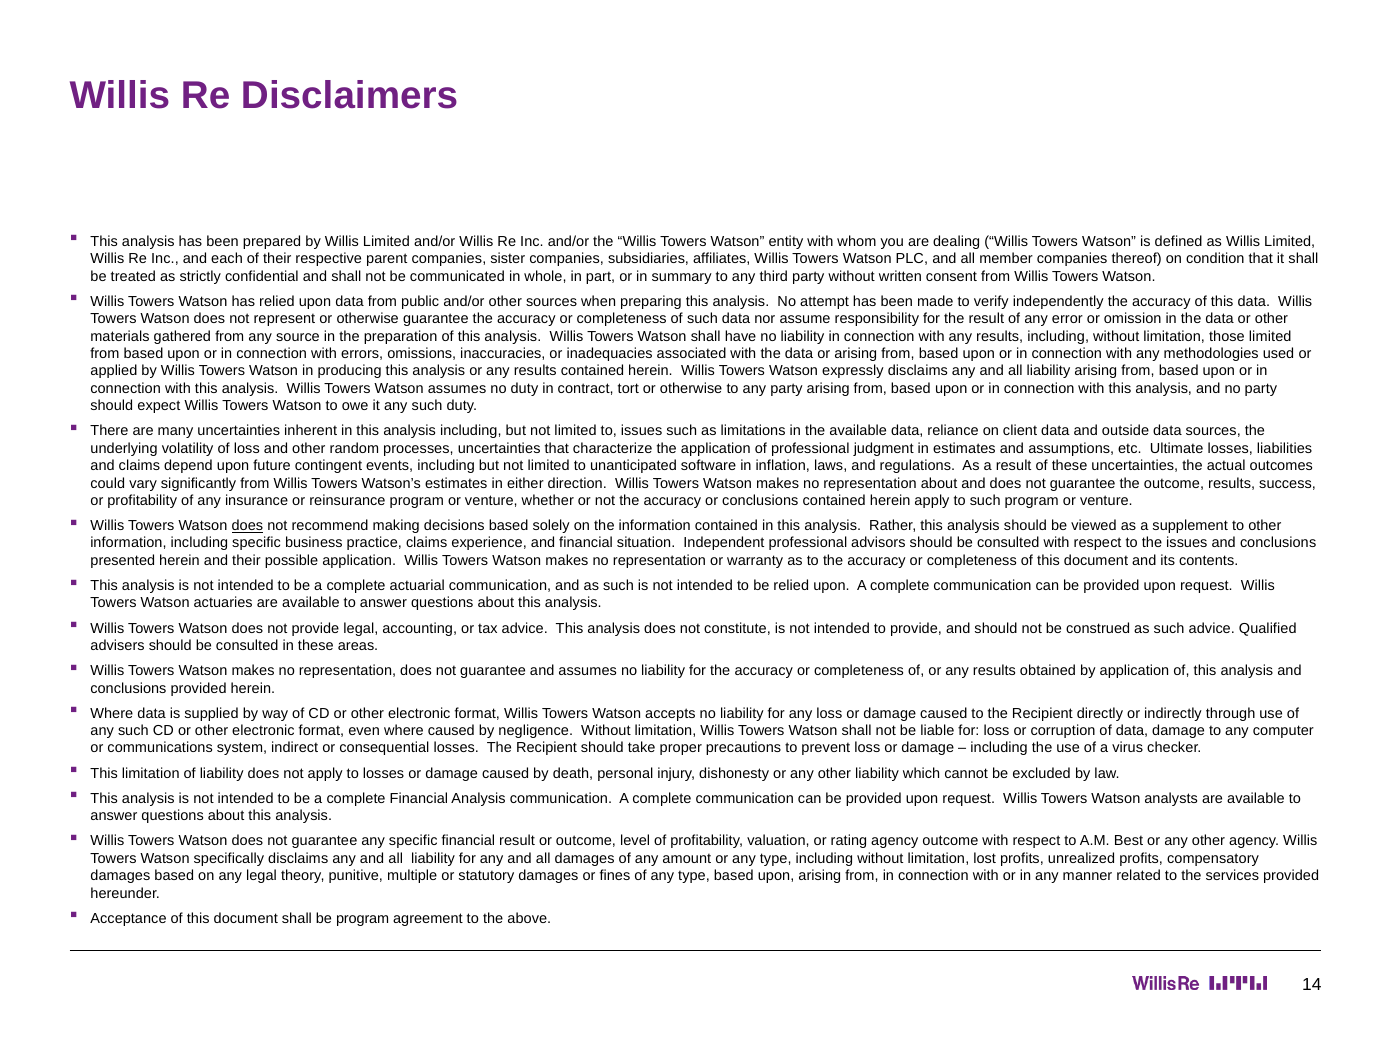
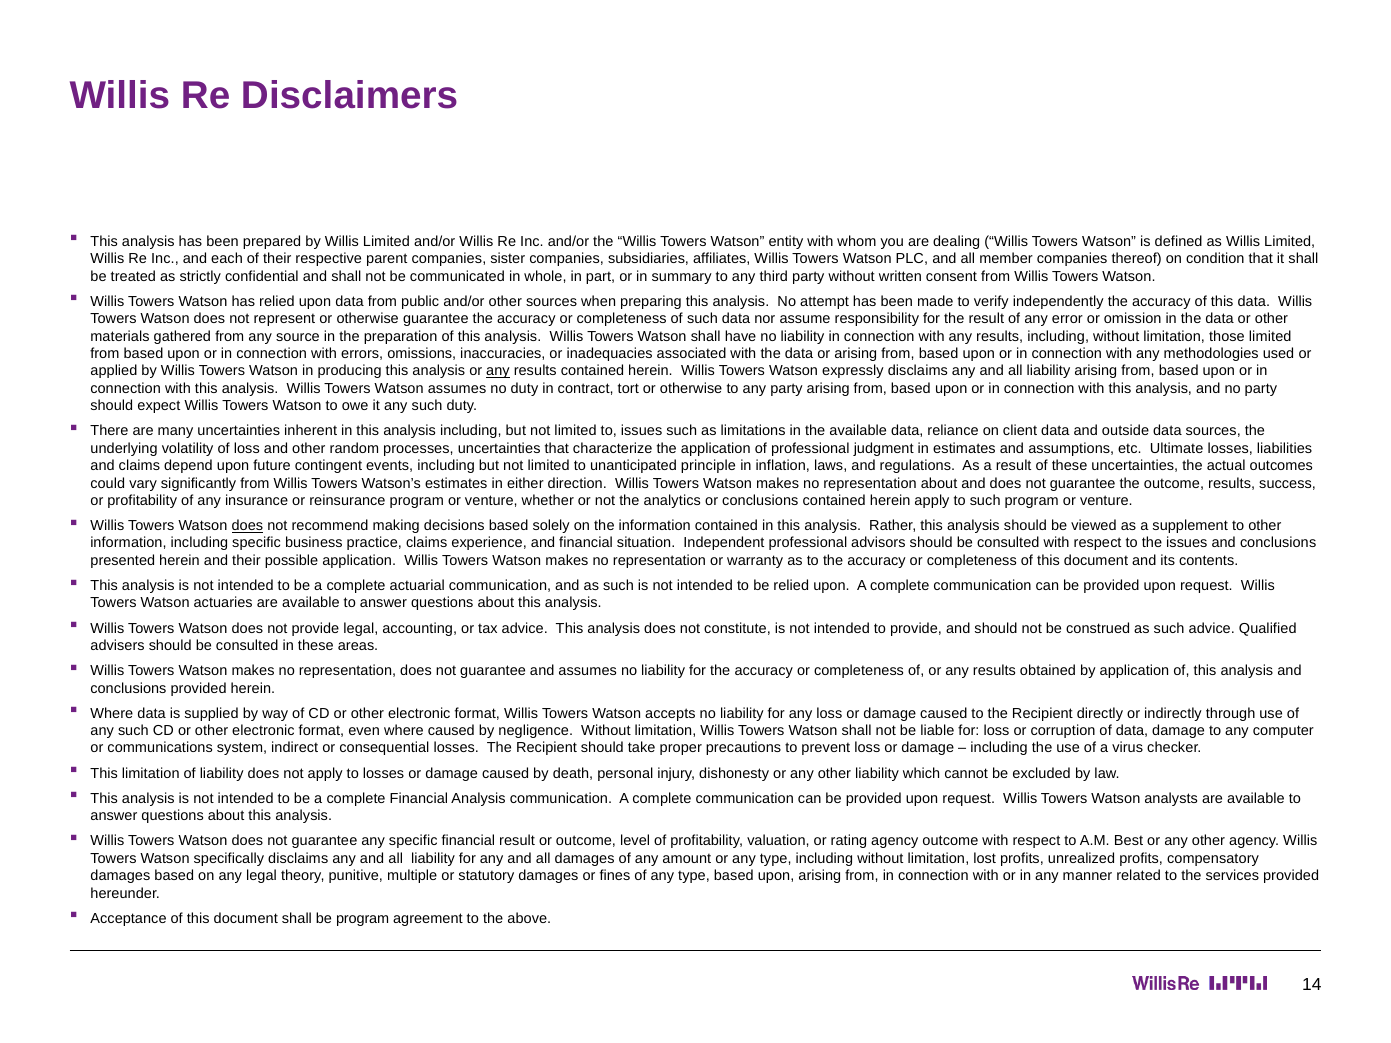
any underline: none -> present (498, 371)
software: software -> principle (708, 466)
not the accuracy: accuracy -> analytics (672, 501)
